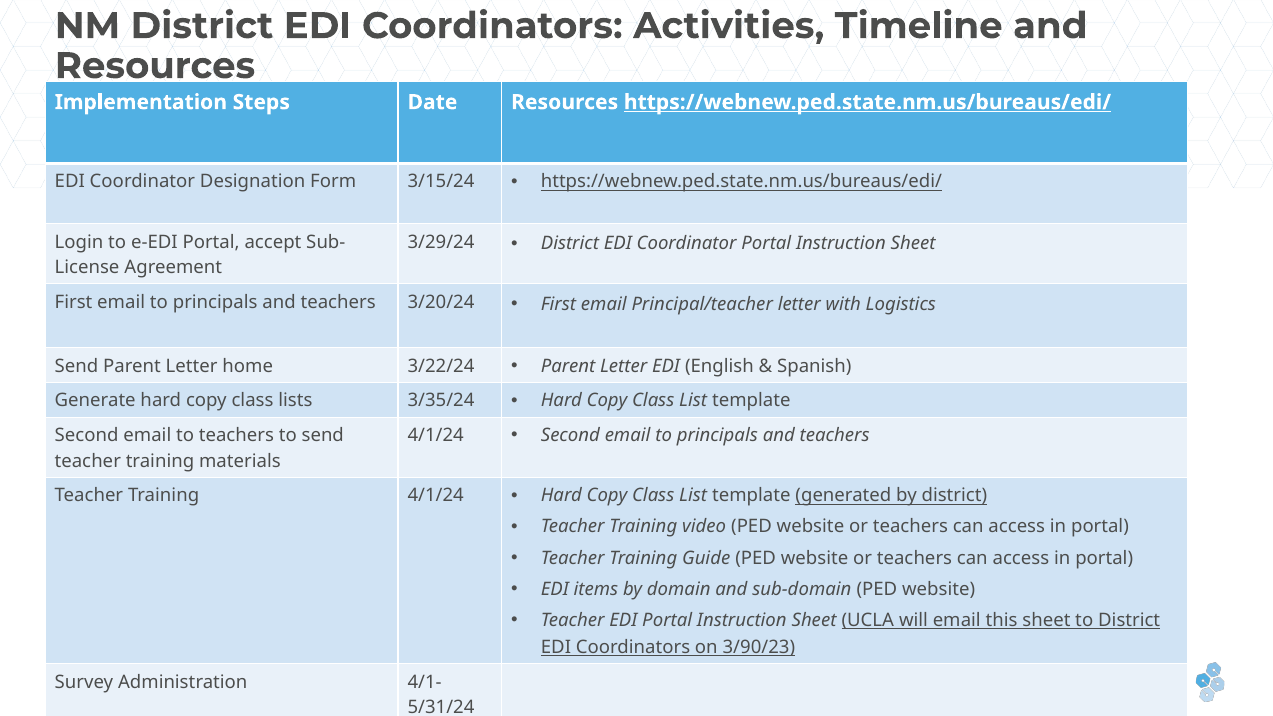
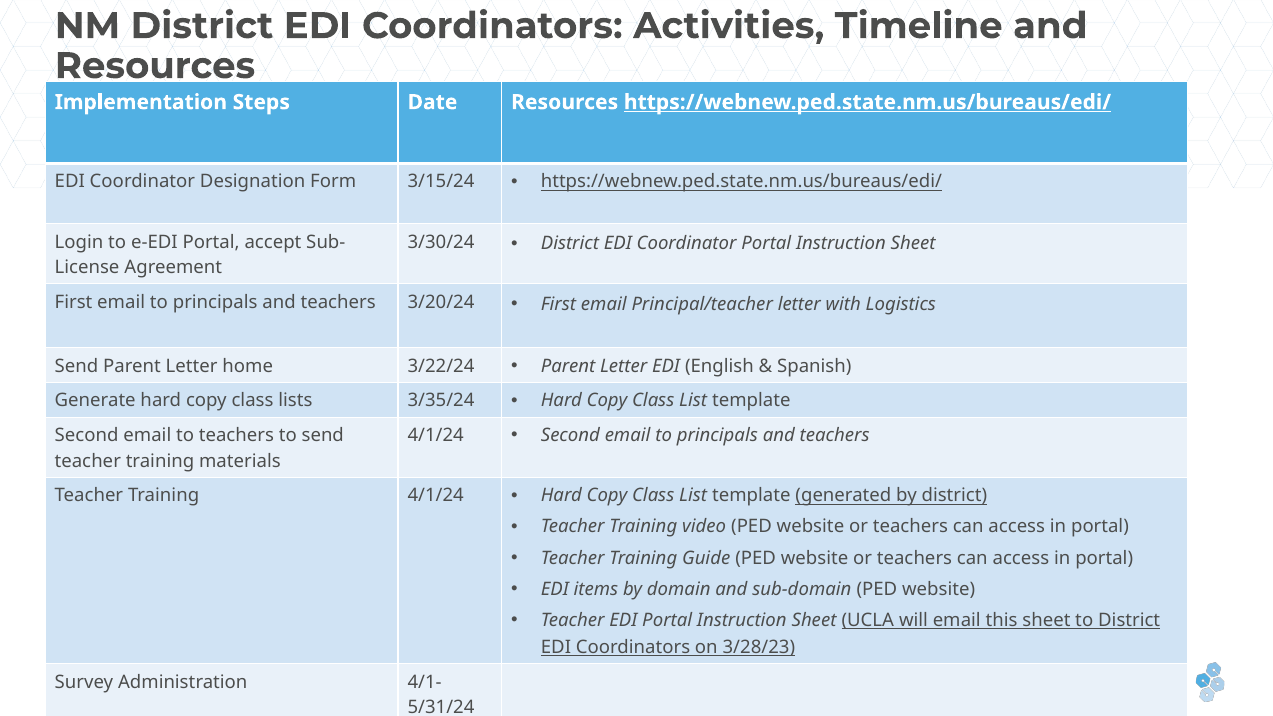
3/29/24: 3/29/24 -> 3/30/24 (441, 242)
3/90/23: 3/90/23 -> 3/28/23 (759, 647)
